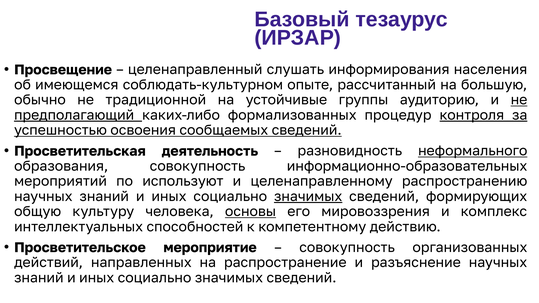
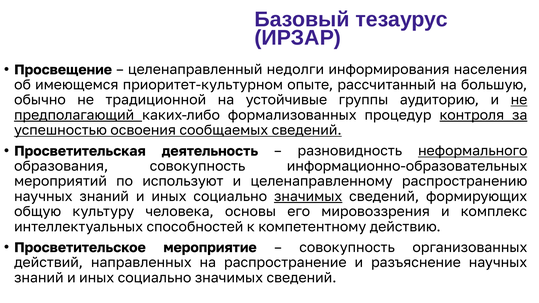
слушать: слушать -> недолги (295, 70)
соблюдать-культурном: соблюдать-культурном -> приоритет-культурном (203, 85)
основы underline: present -> none (251, 212)
